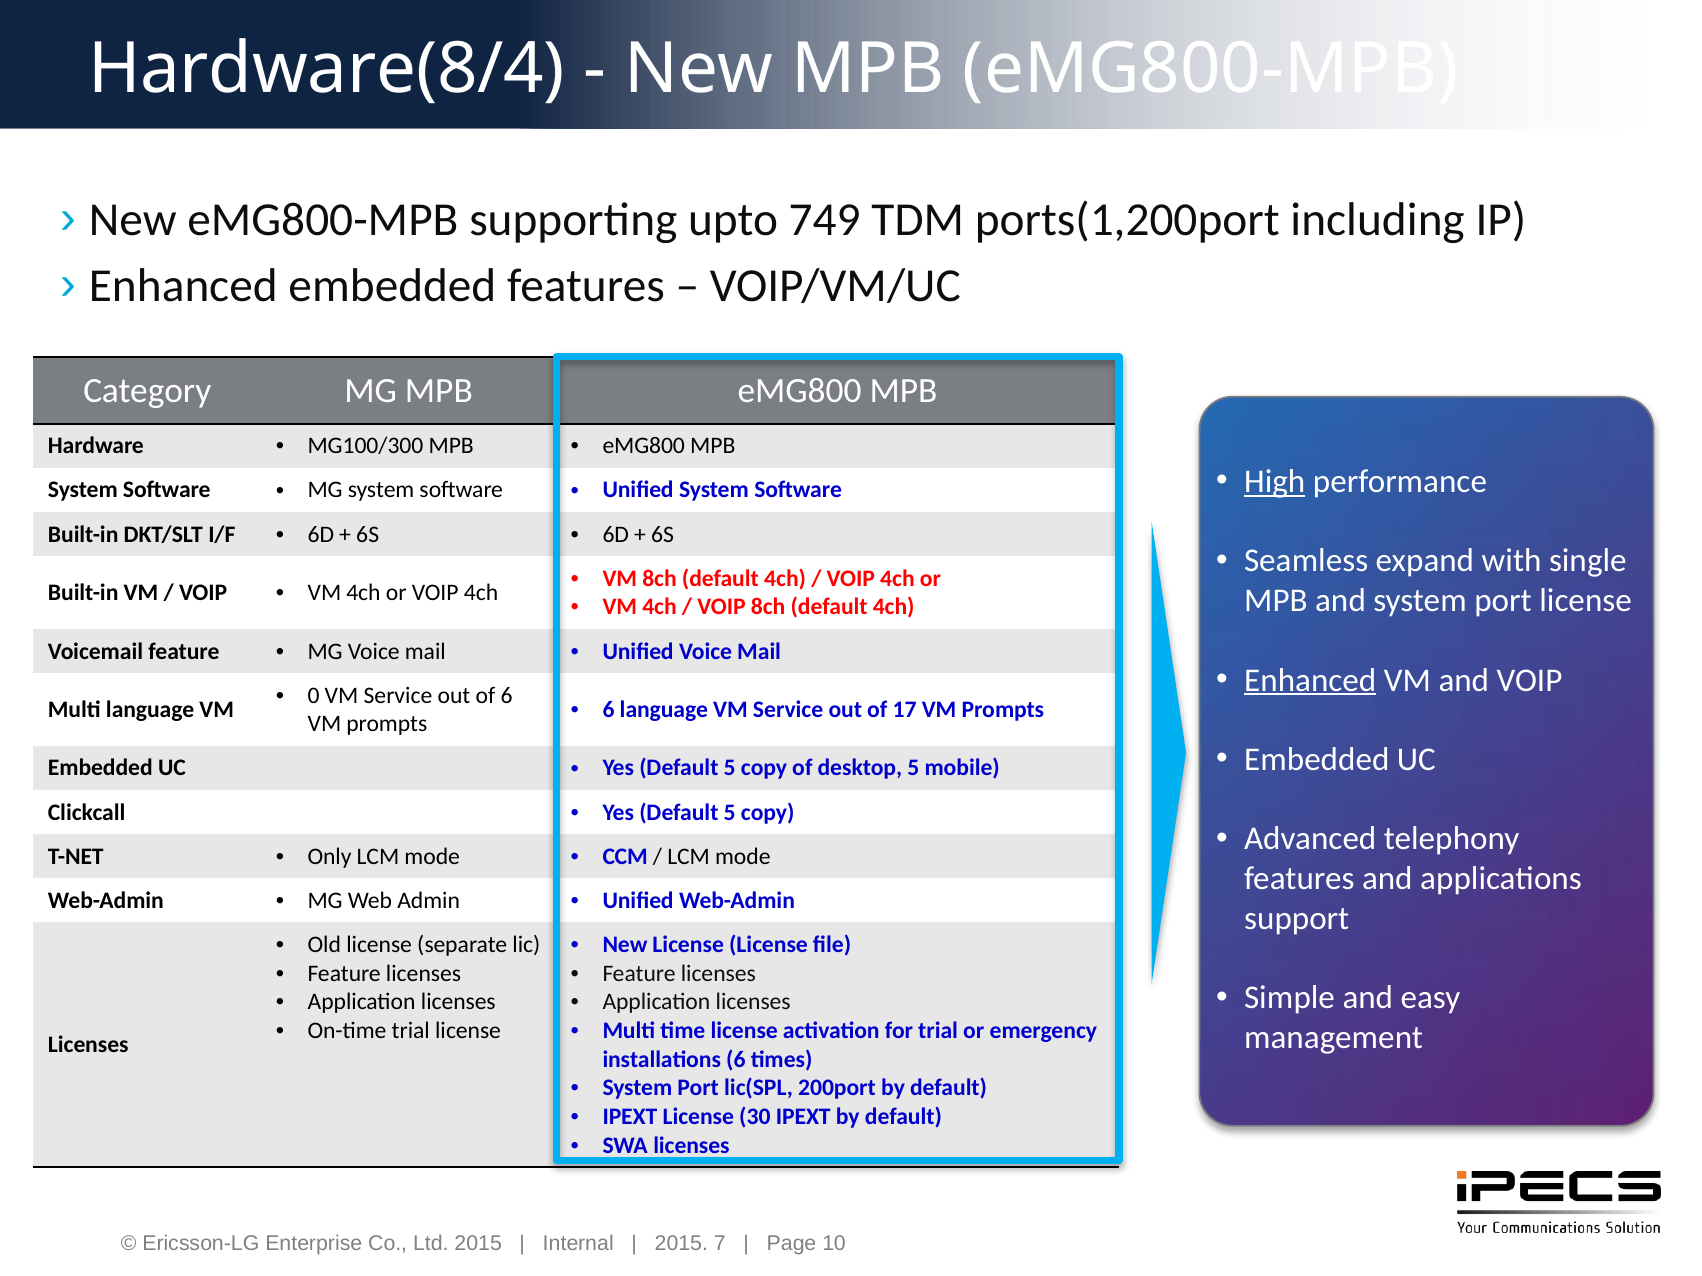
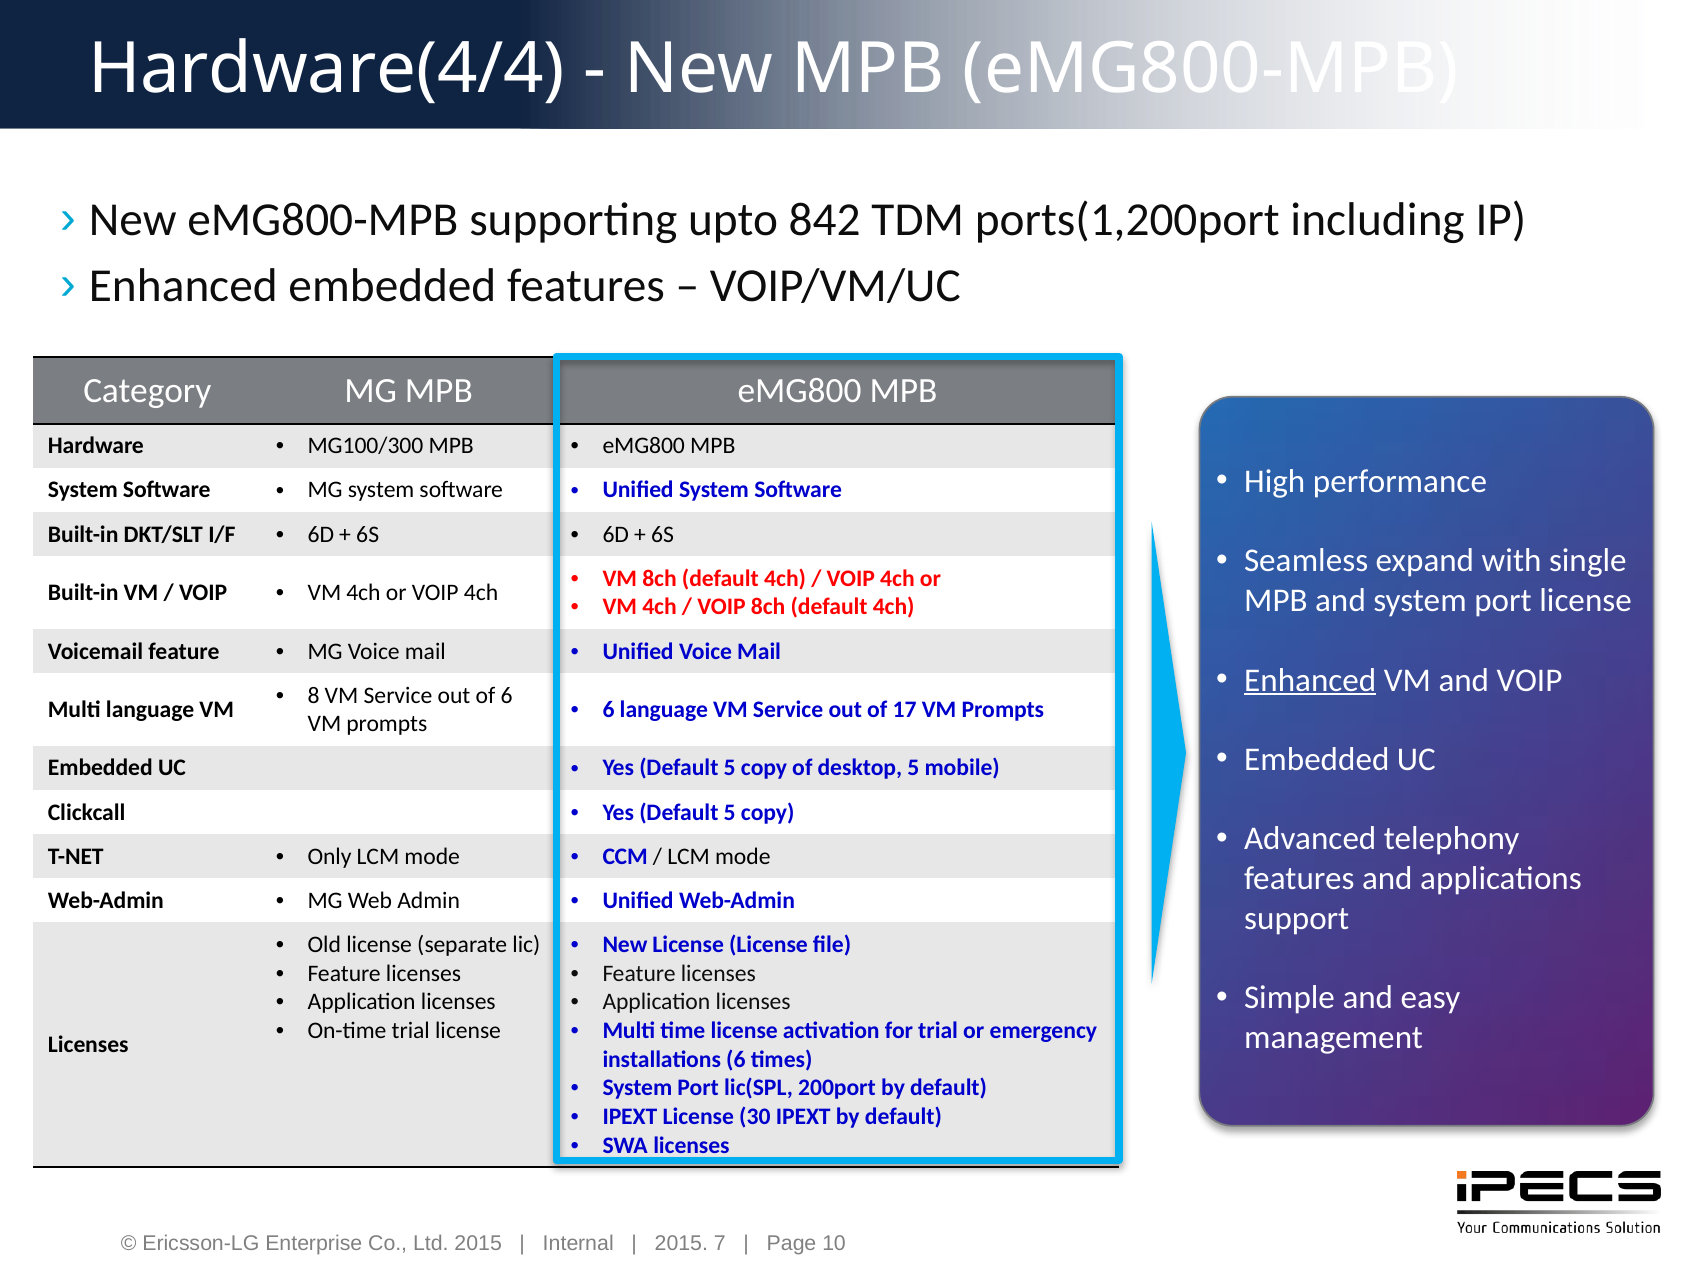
Hardware(8/4: Hardware(8/4 -> Hardware(4/4 (327, 69)
749: 749 -> 842 (825, 220)
High underline: present -> none (1275, 482)
0: 0 -> 8 (314, 696)
